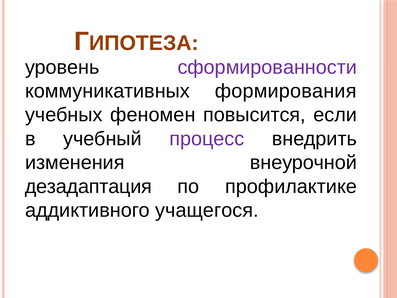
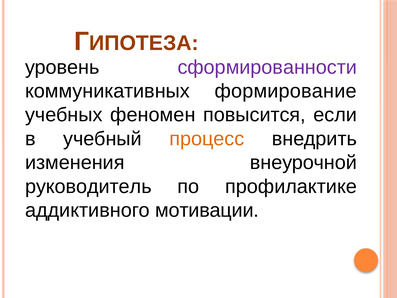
формирования: формирования -> формирование (286, 91)
процесс colour: purple -> orange (207, 139)
дезадаптация: дезадаптация -> руководитель (88, 186)
учащегося: учащегося -> мотивации (207, 210)
